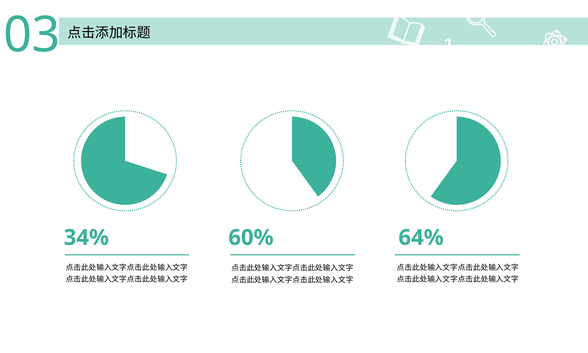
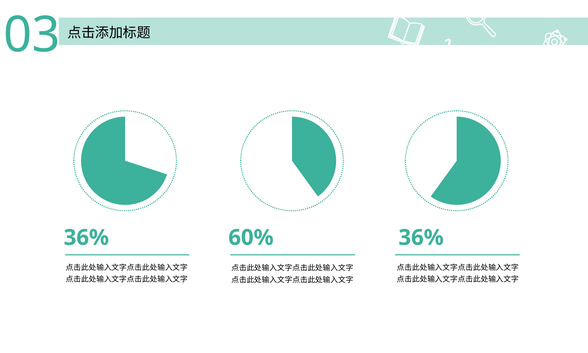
34%: 34% -> 36% (86, 237)
60% 64%: 64% -> 36% (421, 237)
